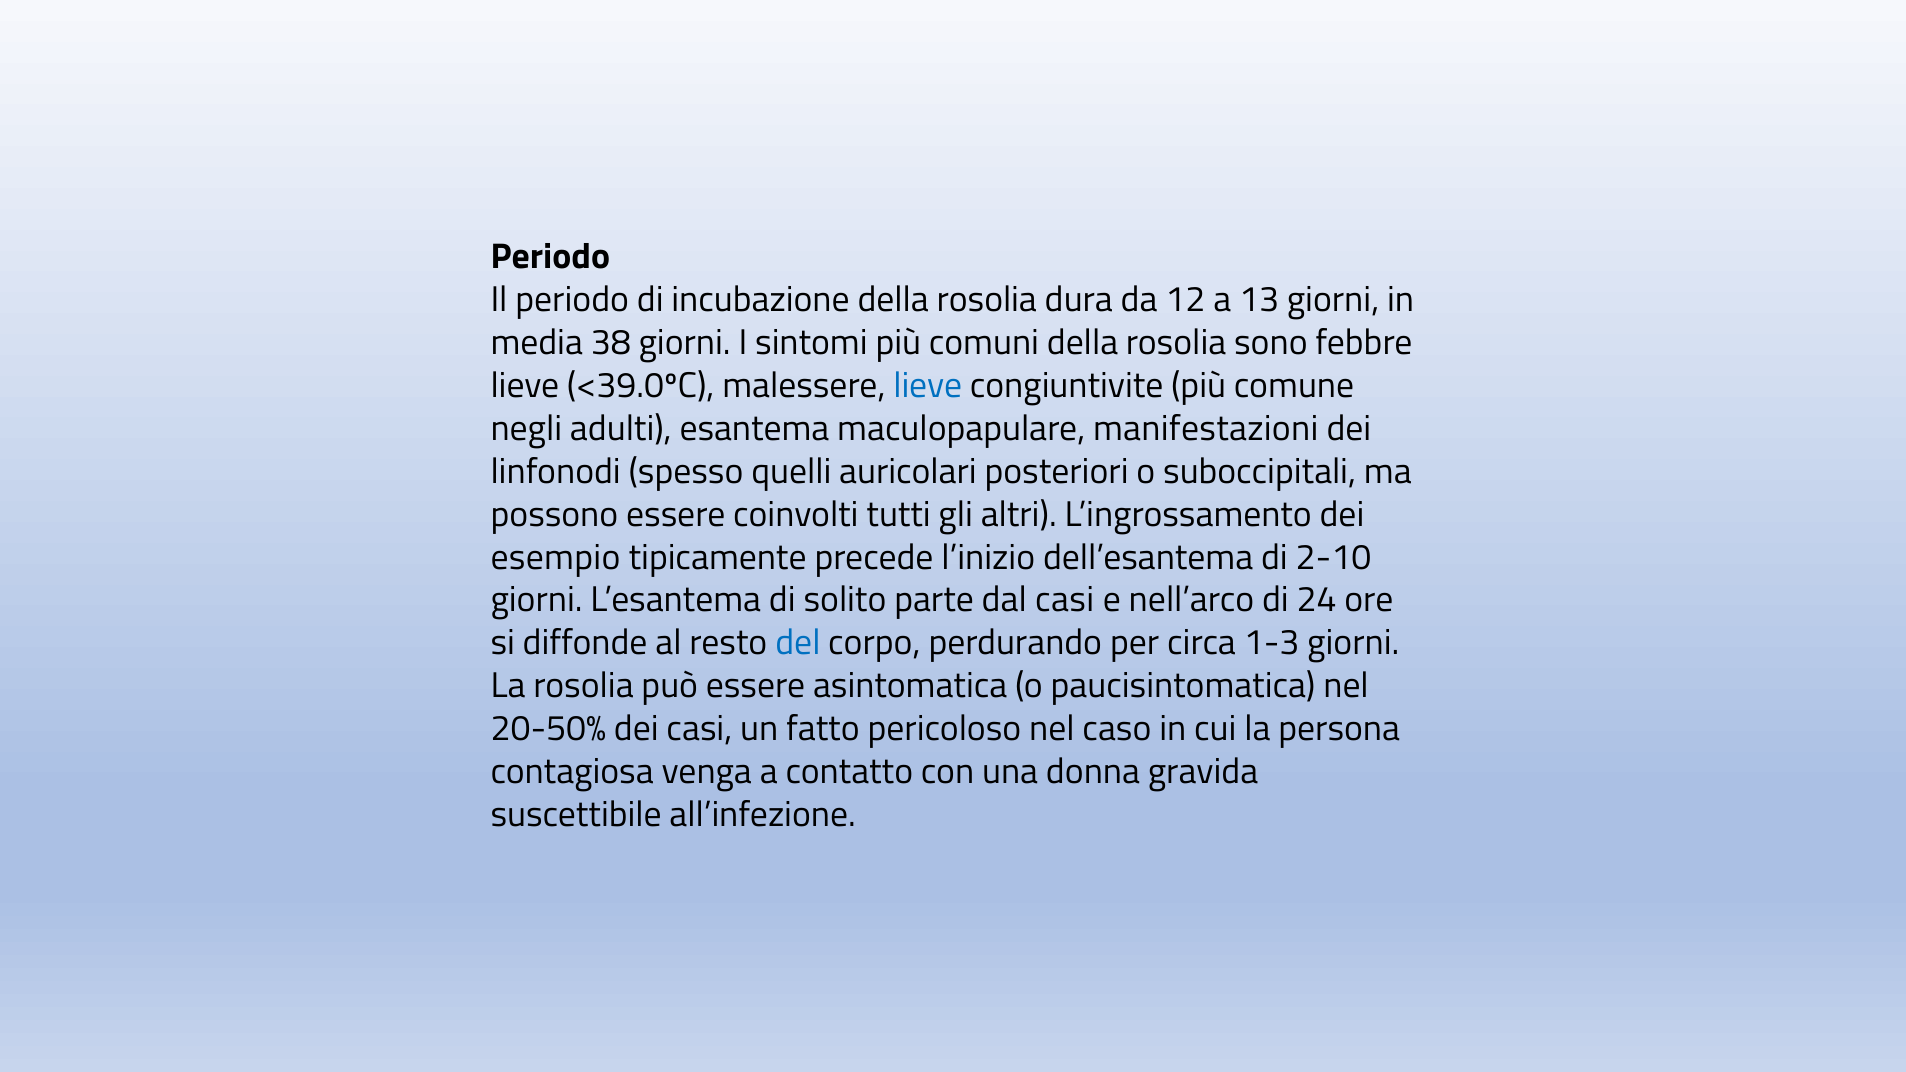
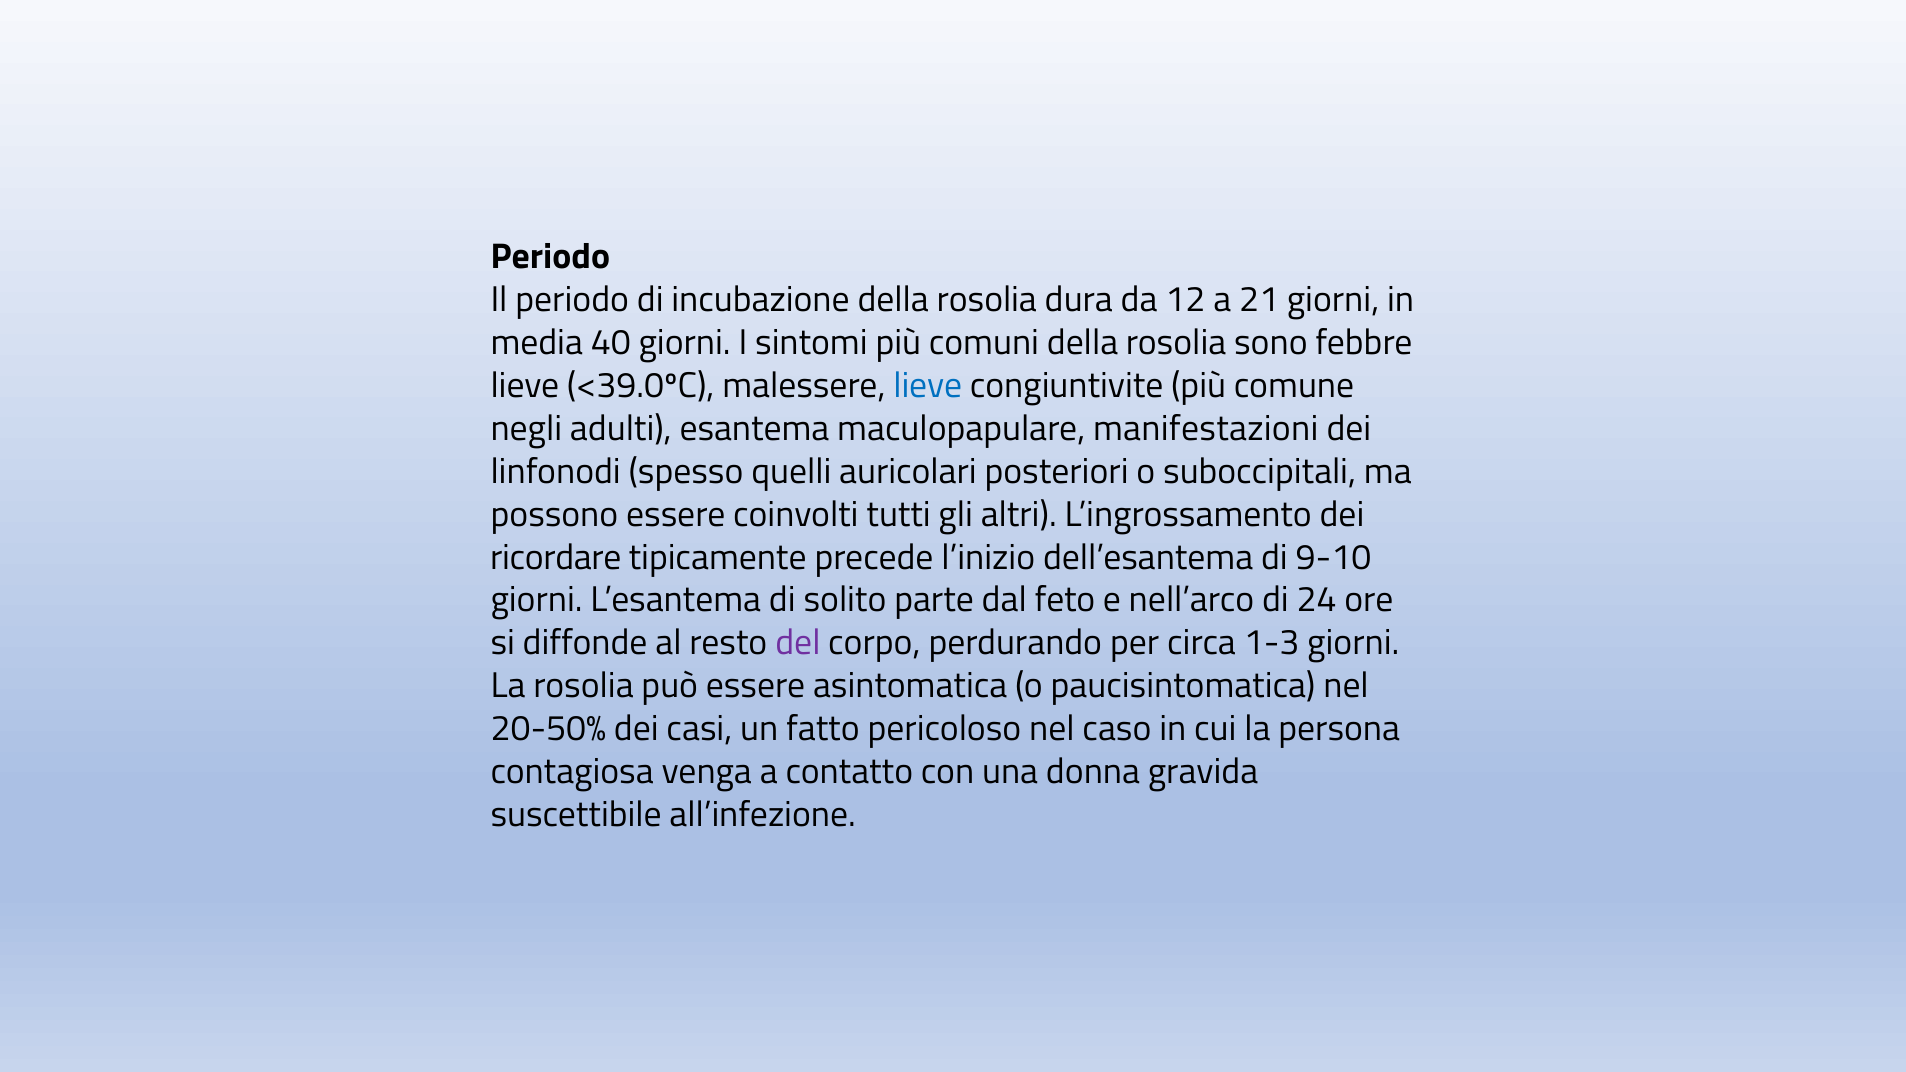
13: 13 -> 21 (1259, 300)
38: 38 -> 40 (611, 343)
esempio: esempio -> ricordare (556, 557)
2-10: 2-10 -> 9-10 (1333, 557)
dal casi: casi -> feto (1065, 600)
del colour: blue -> purple (798, 643)
